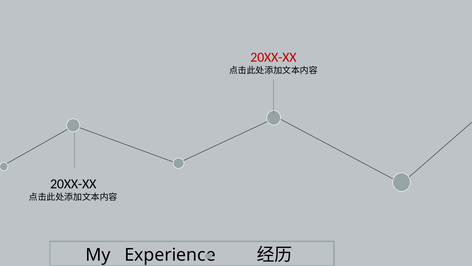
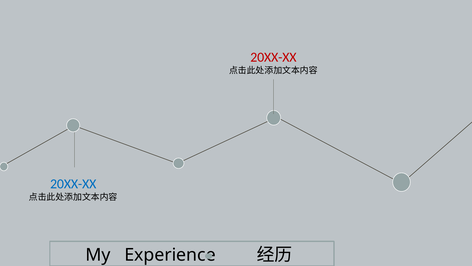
20XX-XX colour: black -> blue (73, 184)
